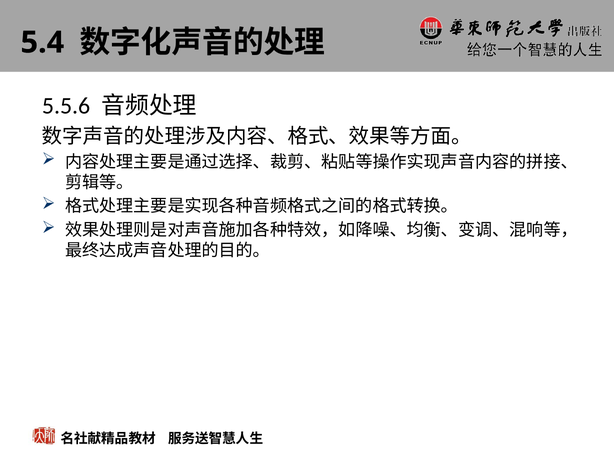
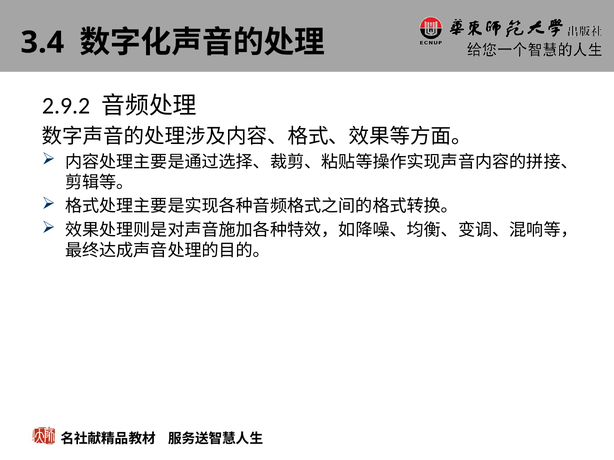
5.4: 5.4 -> 3.4 (42, 42)
5.5.6: 5.5.6 -> 2.9.2 (66, 106)
